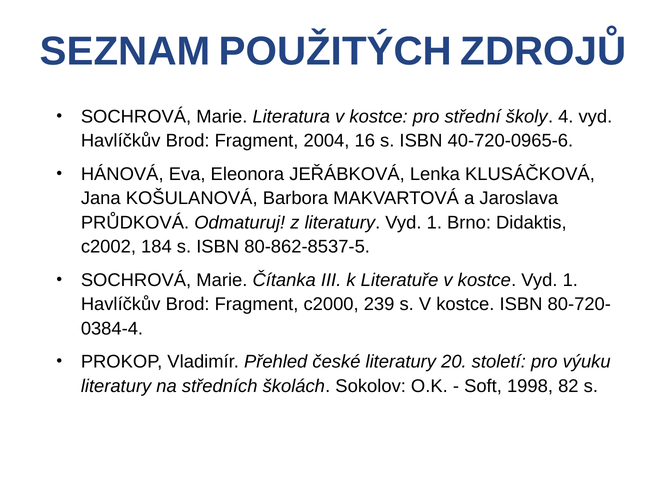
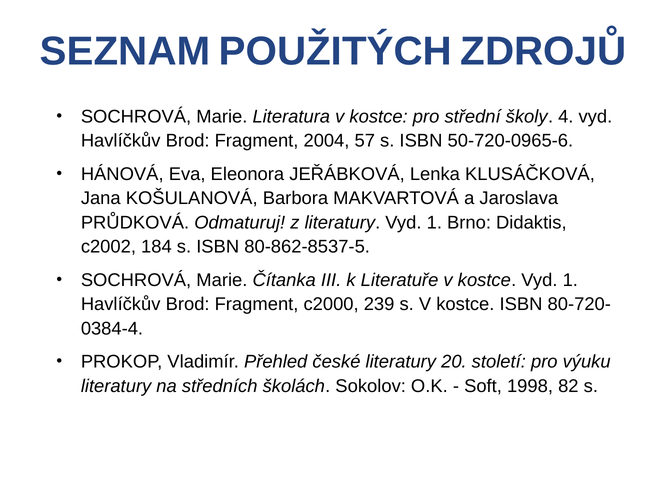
16: 16 -> 57 (365, 141)
40-720-0965-6: 40-720-0965-6 -> 50-720-0965-6 (510, 141)
